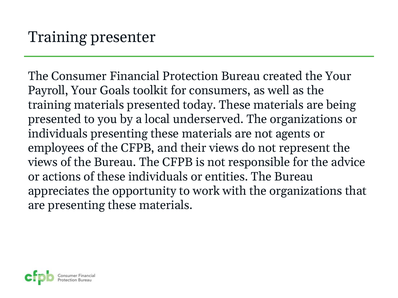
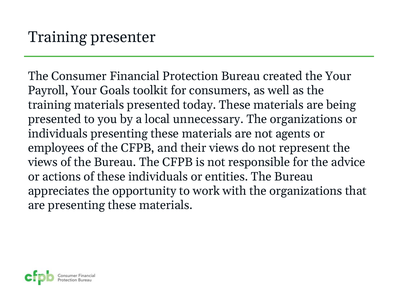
underserved: underserved -> unnecessary (208, 119)
